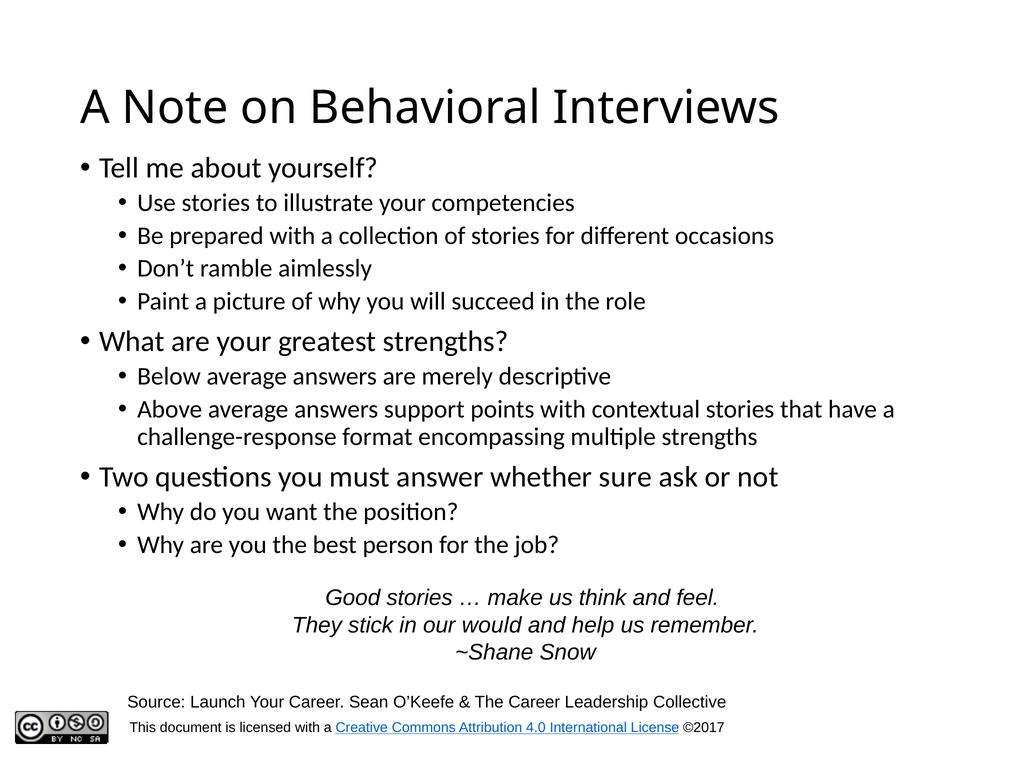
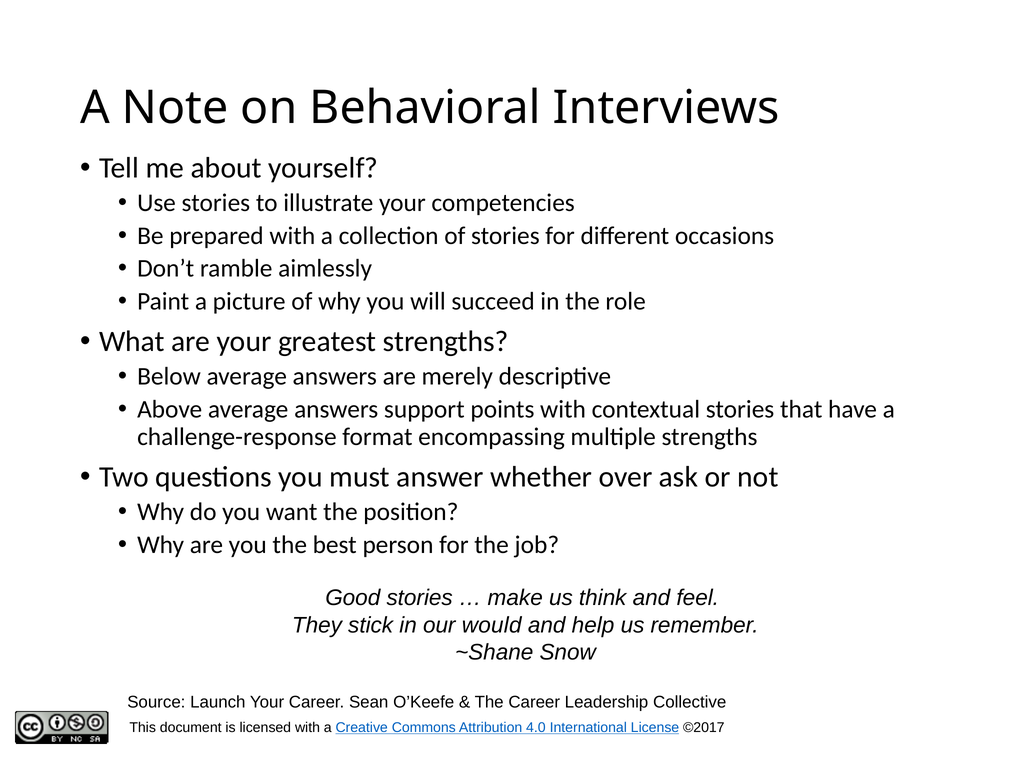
sure: sure -> over (626, 477)
